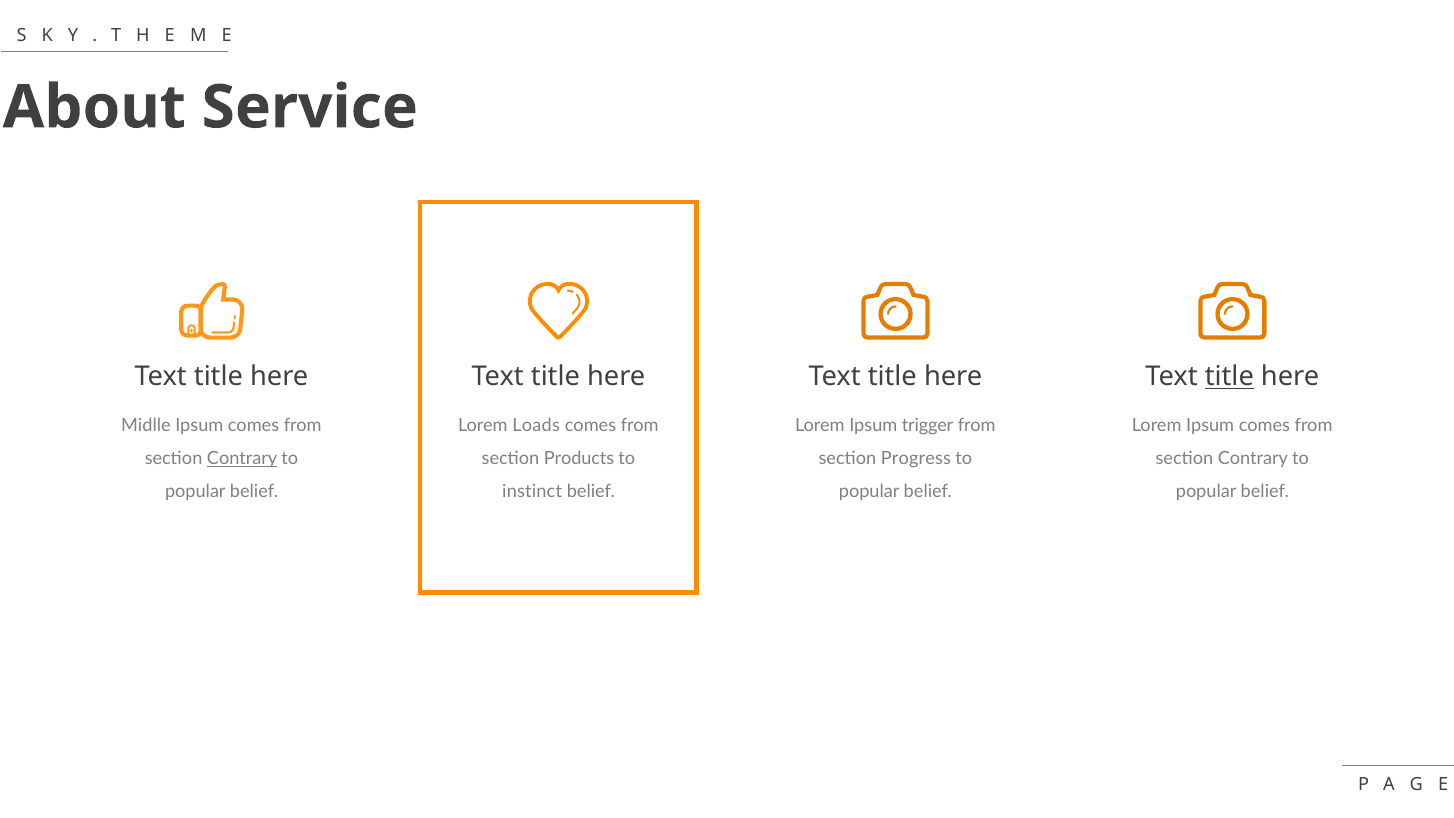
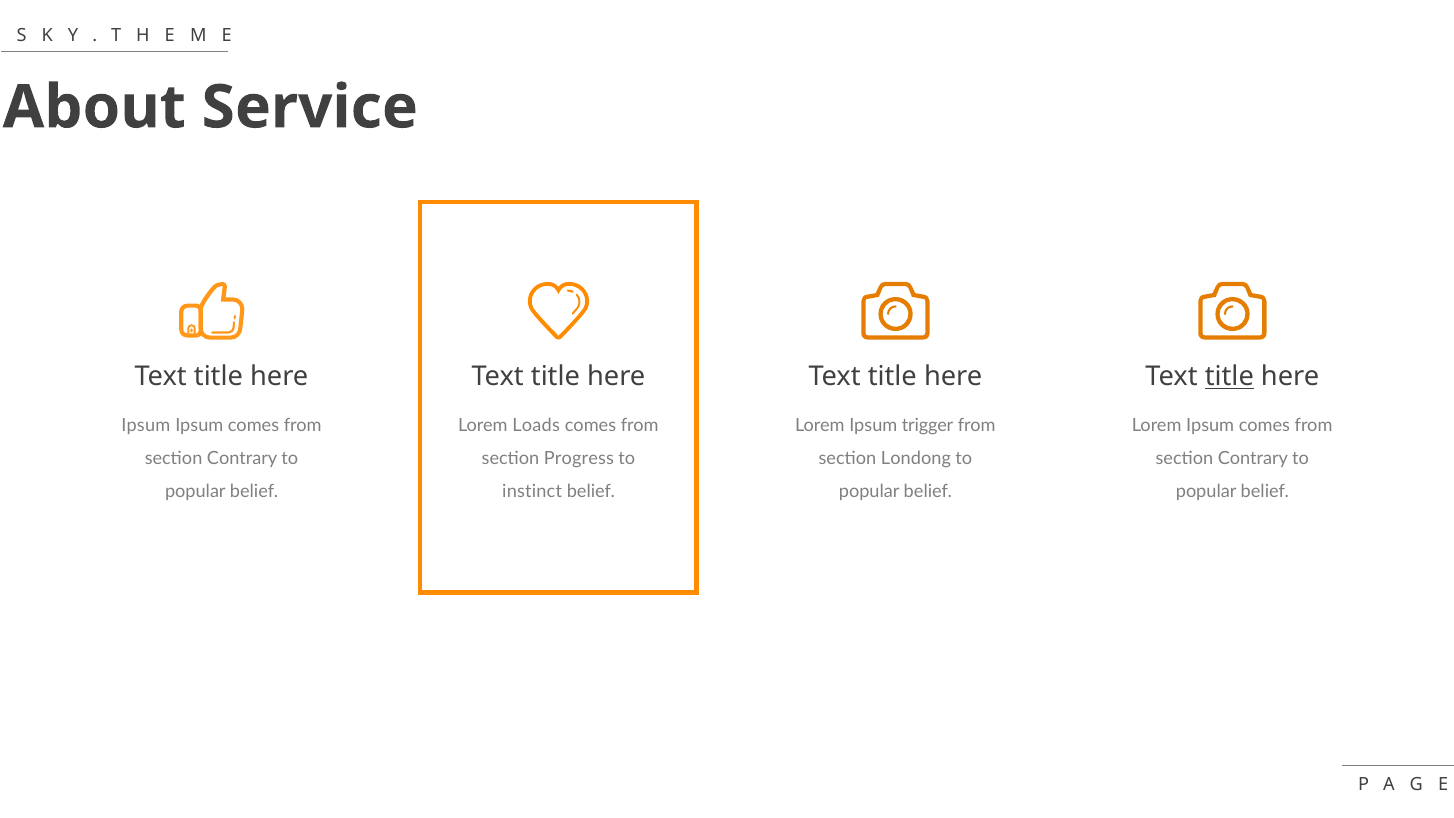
Midlle: Midlle -> Ipsum (146, 426)
Contrary underline: present -> none (242, 458)
Products: Products -> Progress (579, 458)
Progress: Progress -> Londong (916, 458)
